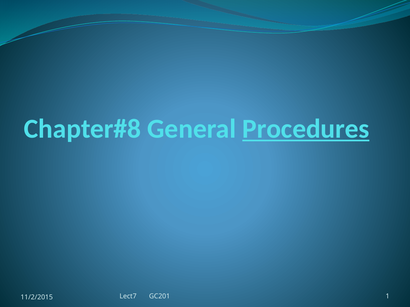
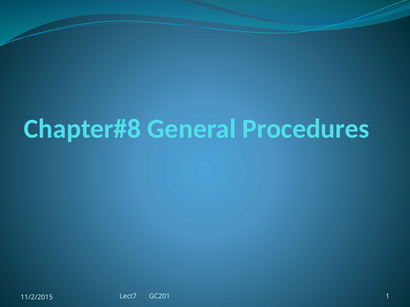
Procedures underline: present -> none (306, 129)
